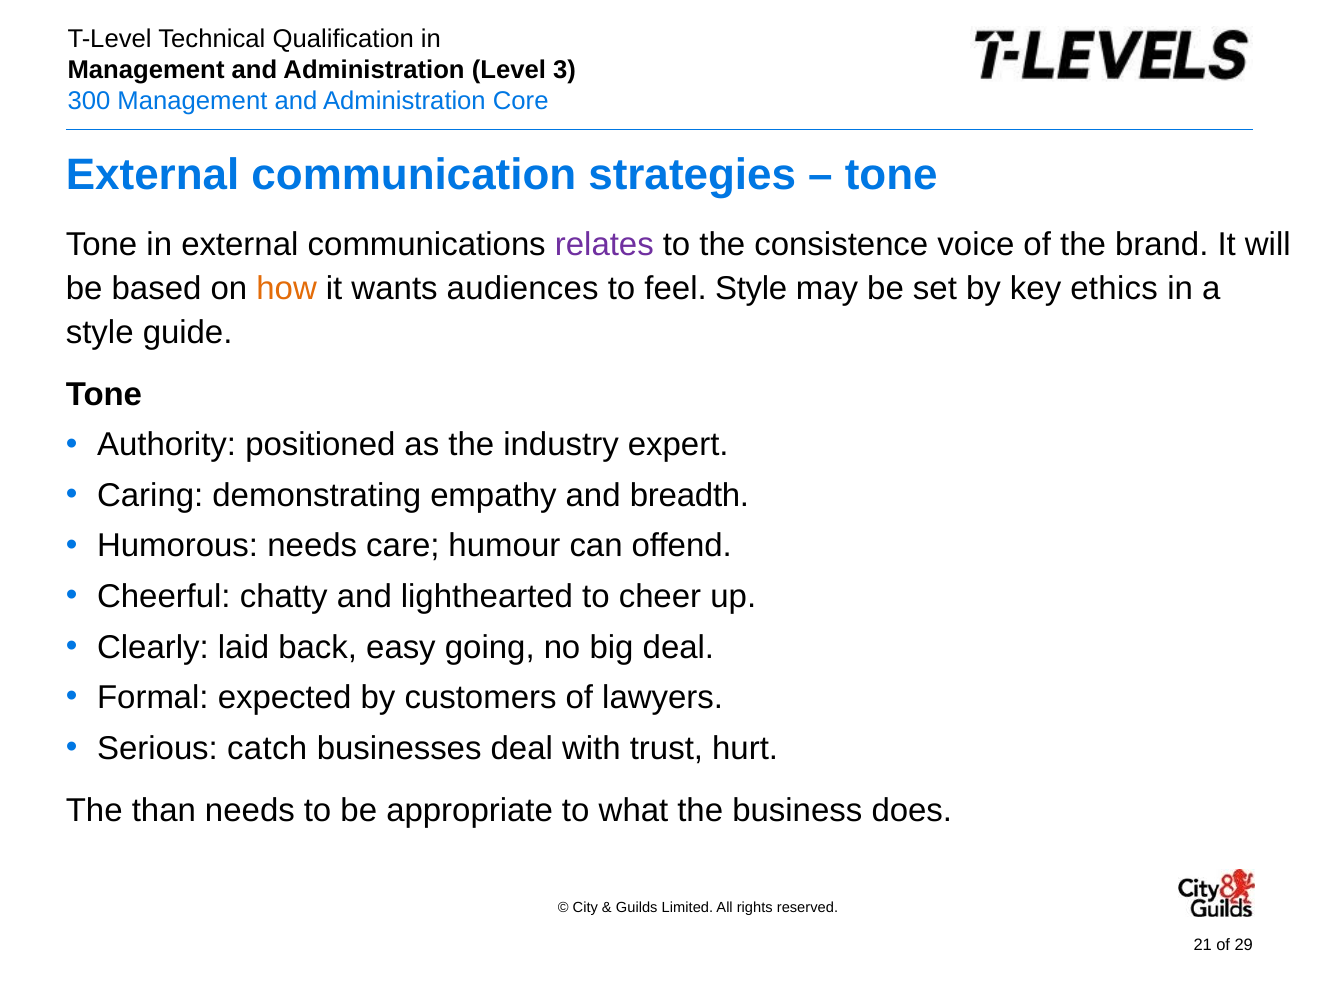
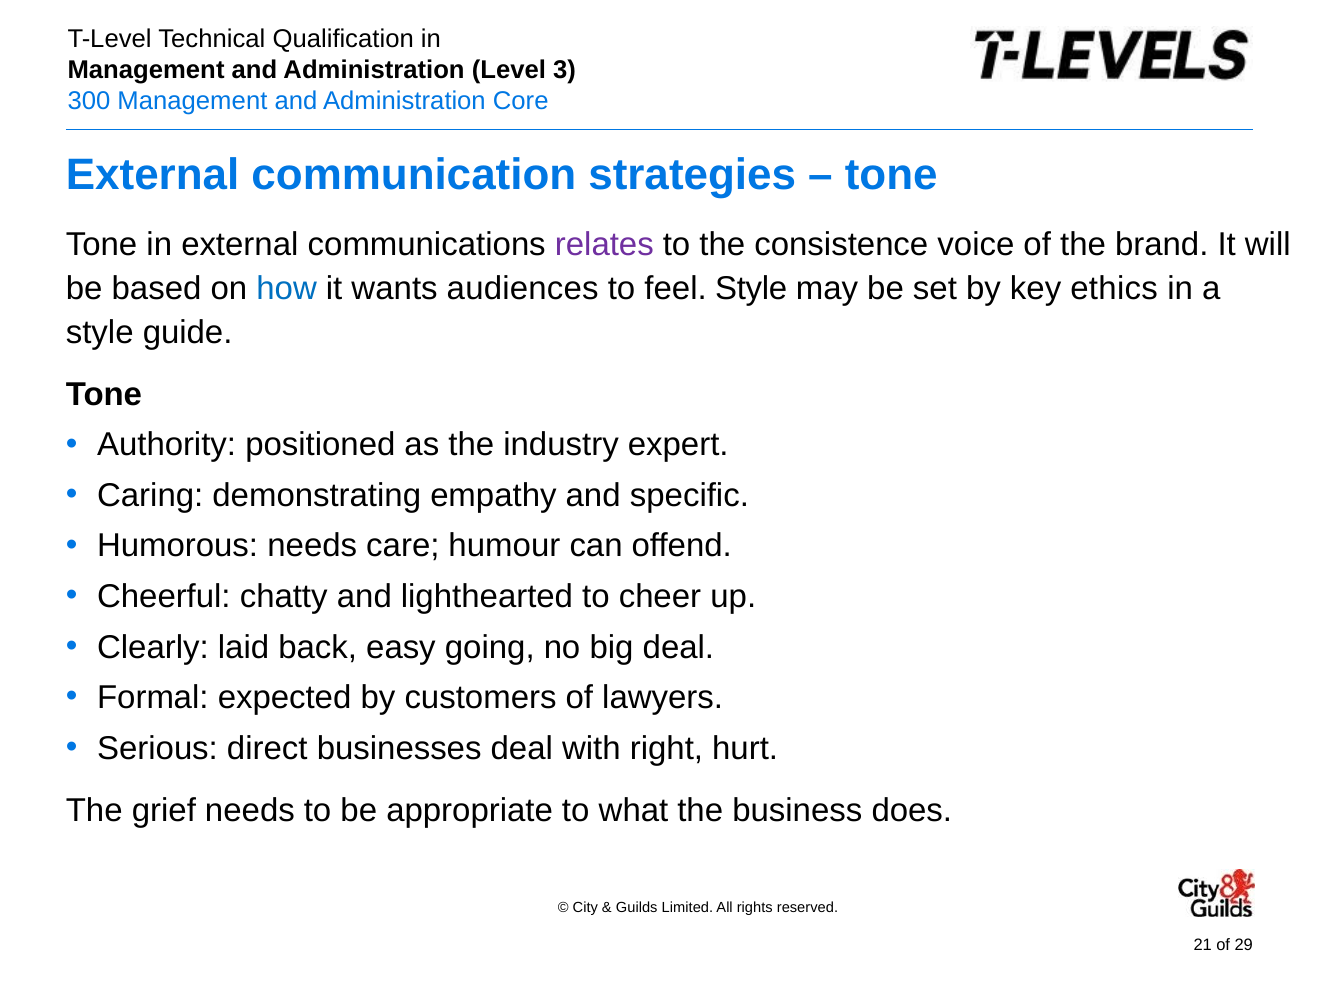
how colour: orange -> blue (287, 288)
breadth: breadth -> specific (689, 496)
catch: catch -> direct (267, 749)
trust: trust -> right (666, 749)
than: than -> grief (164, 811)
